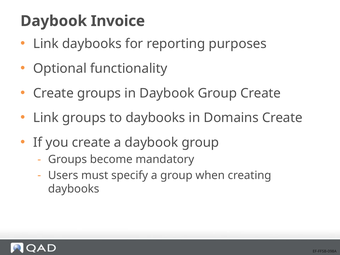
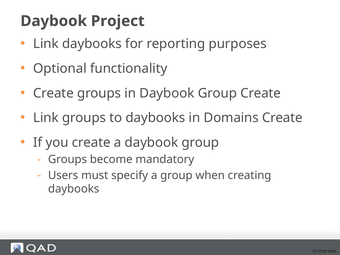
Invoice: Invoice -> Project (118, 21)
